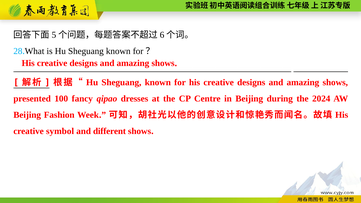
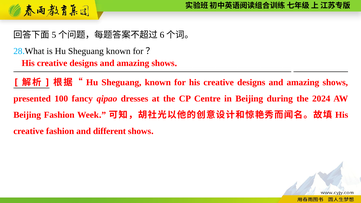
creative symbol: symbol -> fashion (60, 131)
